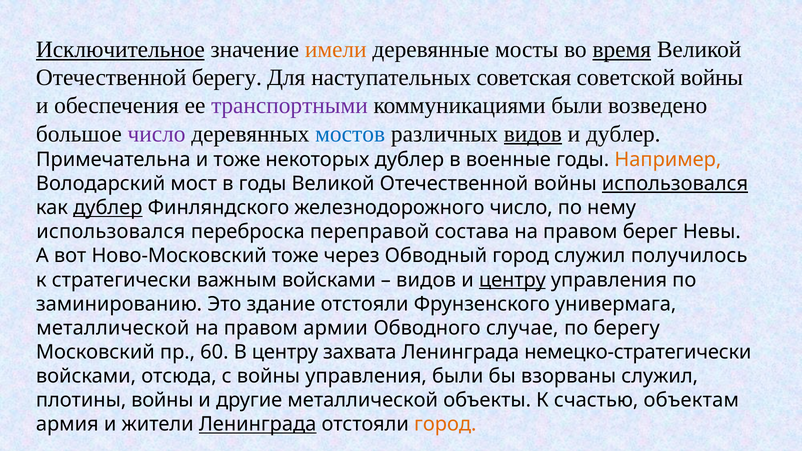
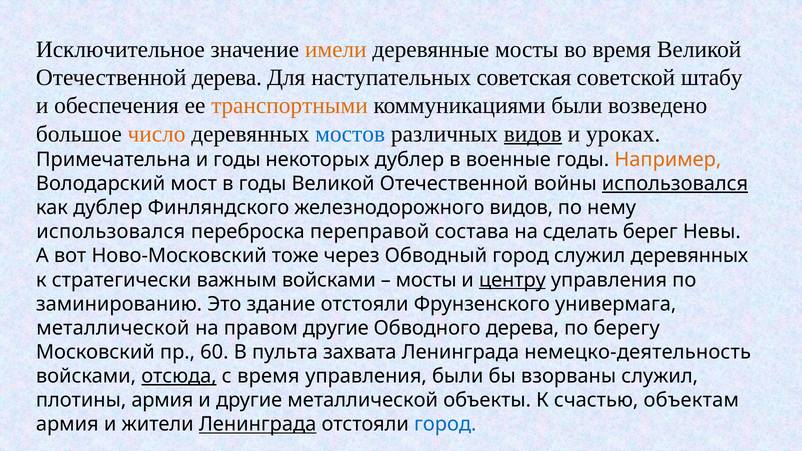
Исключительное underline: present -> none (120, 50)
время underline: present -> none (622, 50)
Отечественной берегу: берегу -> дерева (227, 78)
советской войны: войны -> штабу (712, 78)
транспортными colour: purple -> orange (290, 106)
число colour: purple -> orange (157, 134)
и дублер: дублер -> уроках (623, 134)
и тоже: тоже -> годы (237, 160)
дублер underline: present -> none (108, 208)
железнодорожного число: число -> видов (521, 208)
состава на правом: правом -> сделать (580, 232)
служил получилось: получилось -> деревянных (689, 256)
видов: видов -> мосты (426, 280)
правом армии: армии -> другие (336, 328)
Обводного случае: случае -> дерева (522, 328)
В центру: центру -> пульта (285, 352)
немецко-стратегически: немецко-стратегически -> немецко-деятельность (638, 352)
отсюда underline: none -> present (179, 376)
с войны: войны -> время (268, 376)
плотины войны: войны -> армия (162, 400)
город colour: orange -> blue (445, 424)
